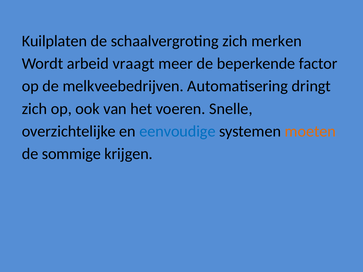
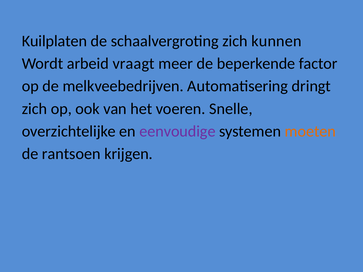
merken: merken -> kunnen (276, 41)
eenvoudige colour: blue -> purple (177, 131)
sommige: sommige -> rantsoen (71, 154)
